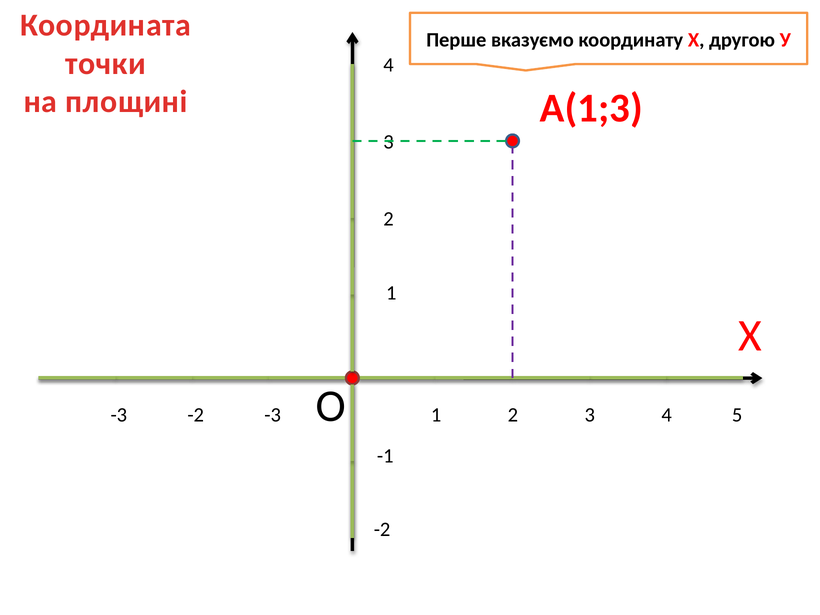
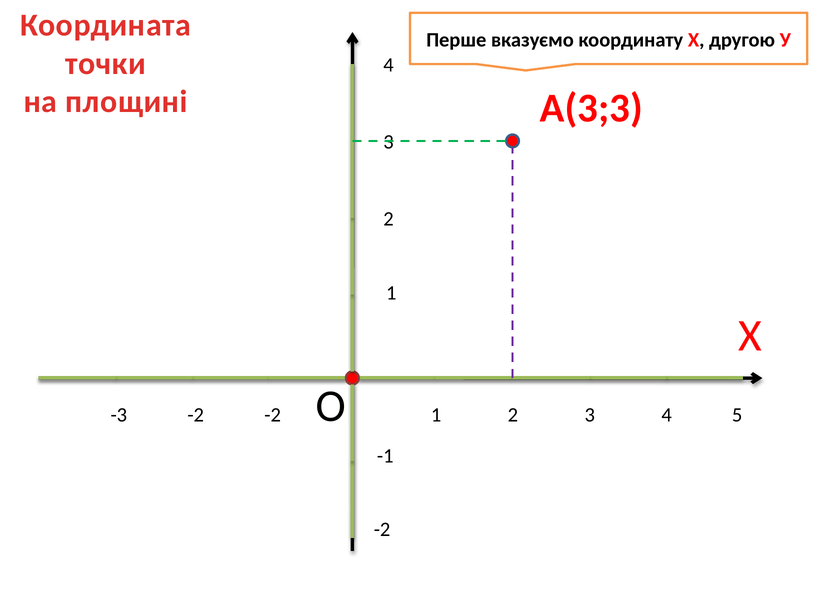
А(1;3: А(1;3 -> А(3;3 (591, 108)
-3: -3 -> -2 (273, 415)
